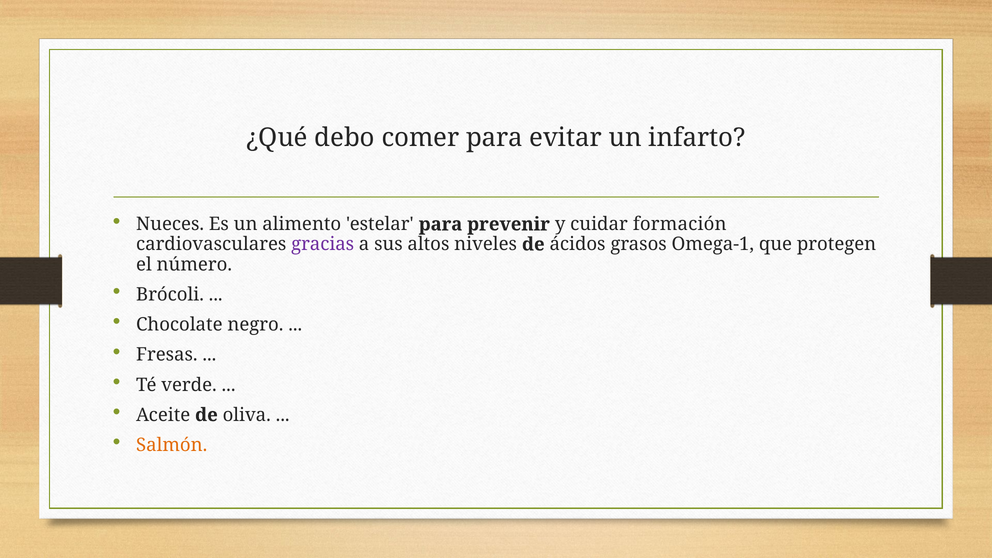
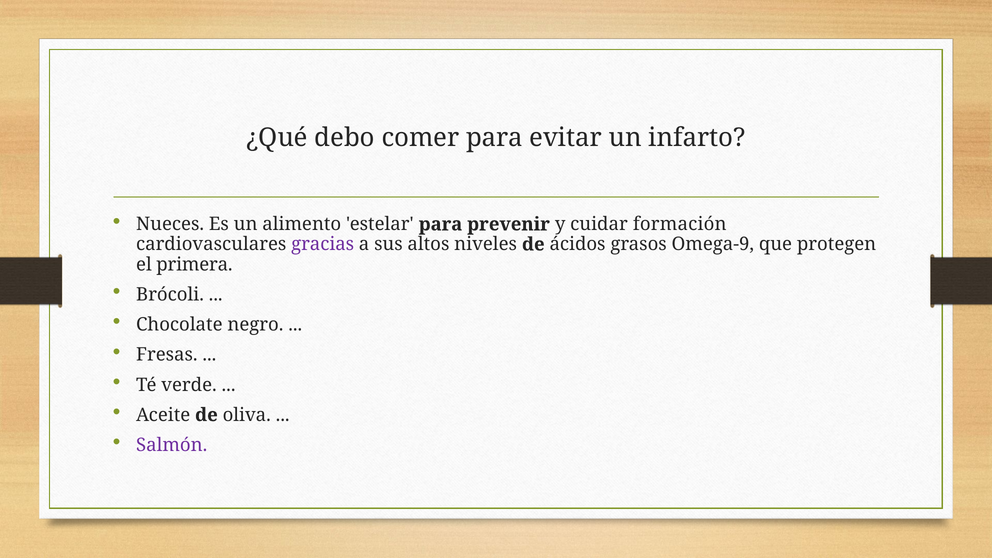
Omega-1: Omega-1 -> Omega-9 (713, 244)
número: número -> primera (194, 264)
Salmón colour: orange -> purple (172, 445)
